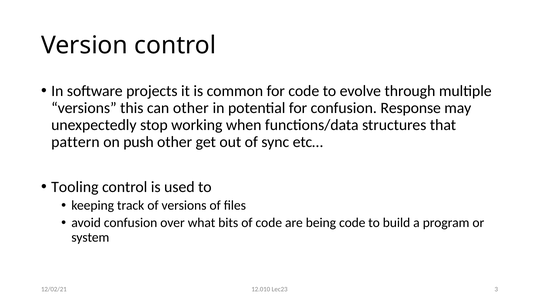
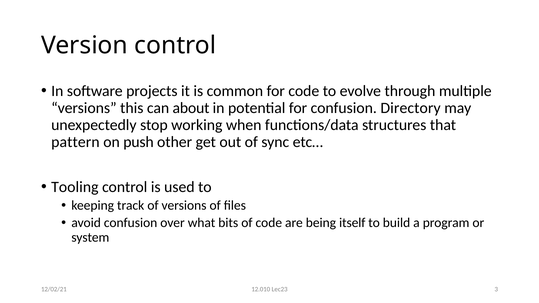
can other: other -> about (191, 108)
Response: Response -> Directory (411, 108)
being code: code -> itself (352, 223)
